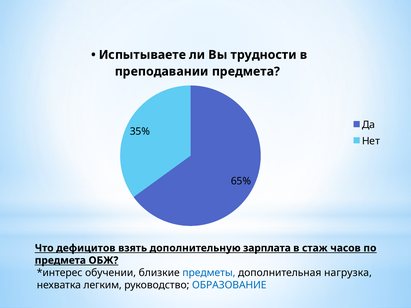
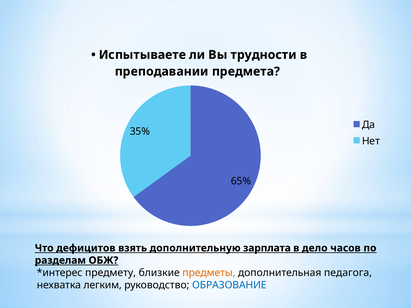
стаж: стаж -> дело (315, 248)
предмета: предмета -> разделам (60, 261)
обучении: обучении -> предмету (111, 273)
предметы colour: blue -> orange (209, 273)
нагрузка: нагрузка -> педагога (348, 273)
